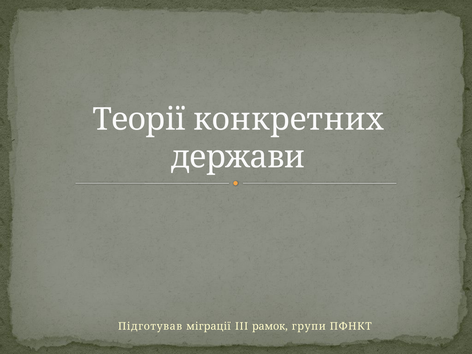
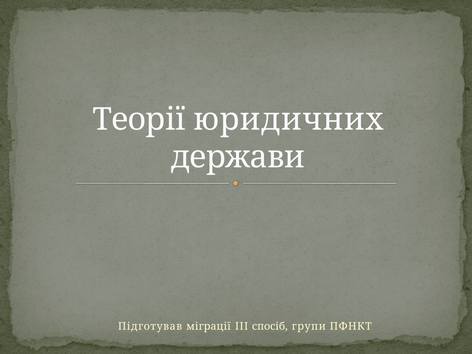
конкретних: конкретних -> юридичних (288, 119)
рамок: рамок -> спосіб (270, 327)
